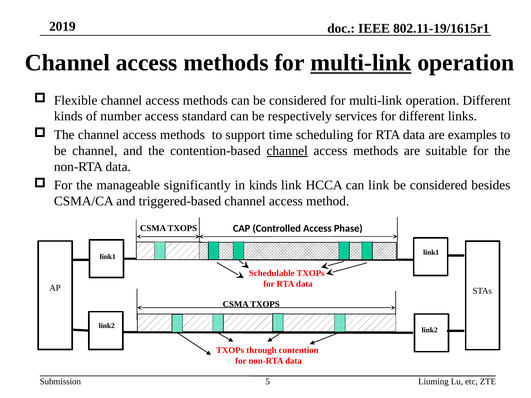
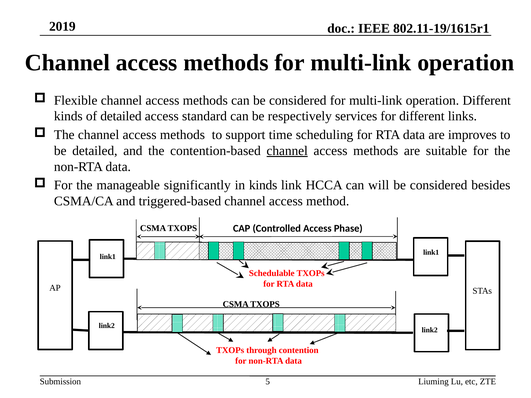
multi-link underline: present -> none (361, 63)
of number: number -> detailed (121, 116)
examples: examples -> improves (472, 135)
be channel: channel -> detailed (95, 151)
can link: link -> will (379, 185)
